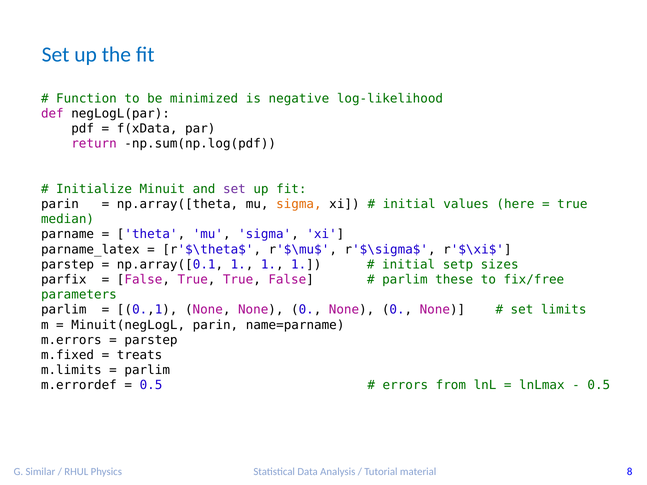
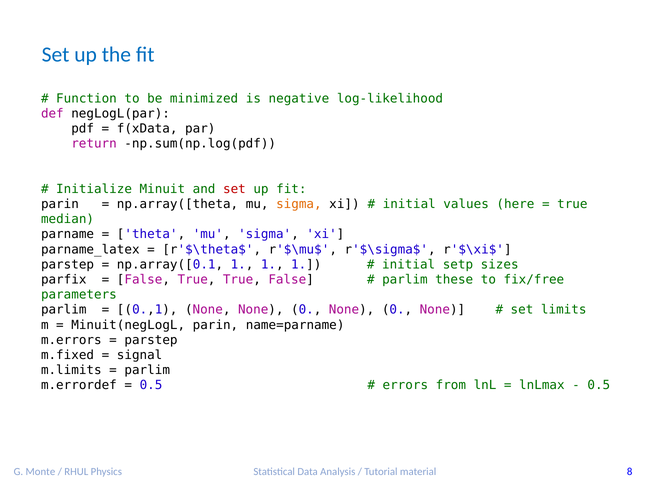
set colour: purple -> red (234, 189)
treats: treats -> signal (140, 355)
Similar: Similar -> Monte (40, 472)
